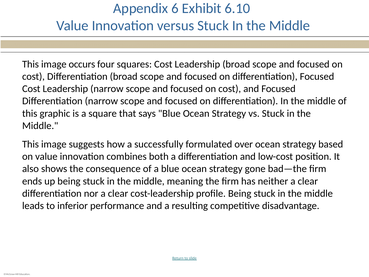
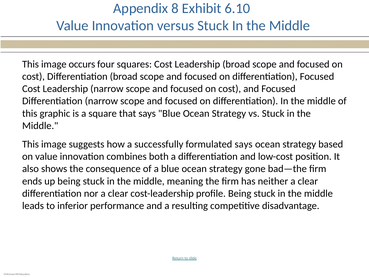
6: 6 -> 8 (175, 8)
formulated over: over -> says (244, 144)
